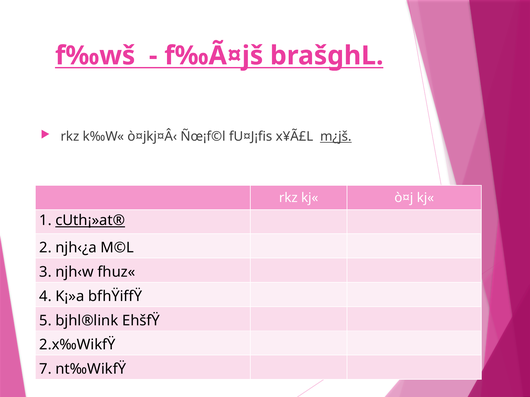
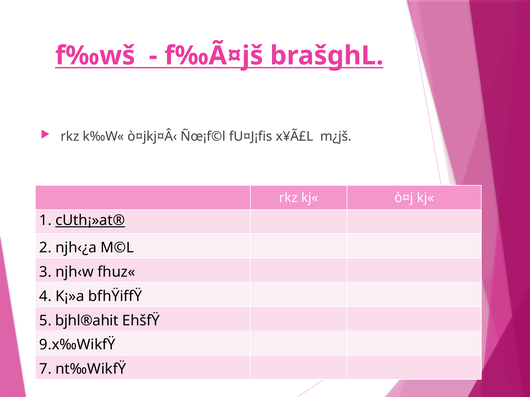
m¿jš underline: present -> none (336, 137)
bjhl®link: bjhl®link -> bjhl®ahit (87, 321)
2.x‰WikfŸ: 2.x‰WikfŸ -> 9.x‰WikfŸ (77, 345)
